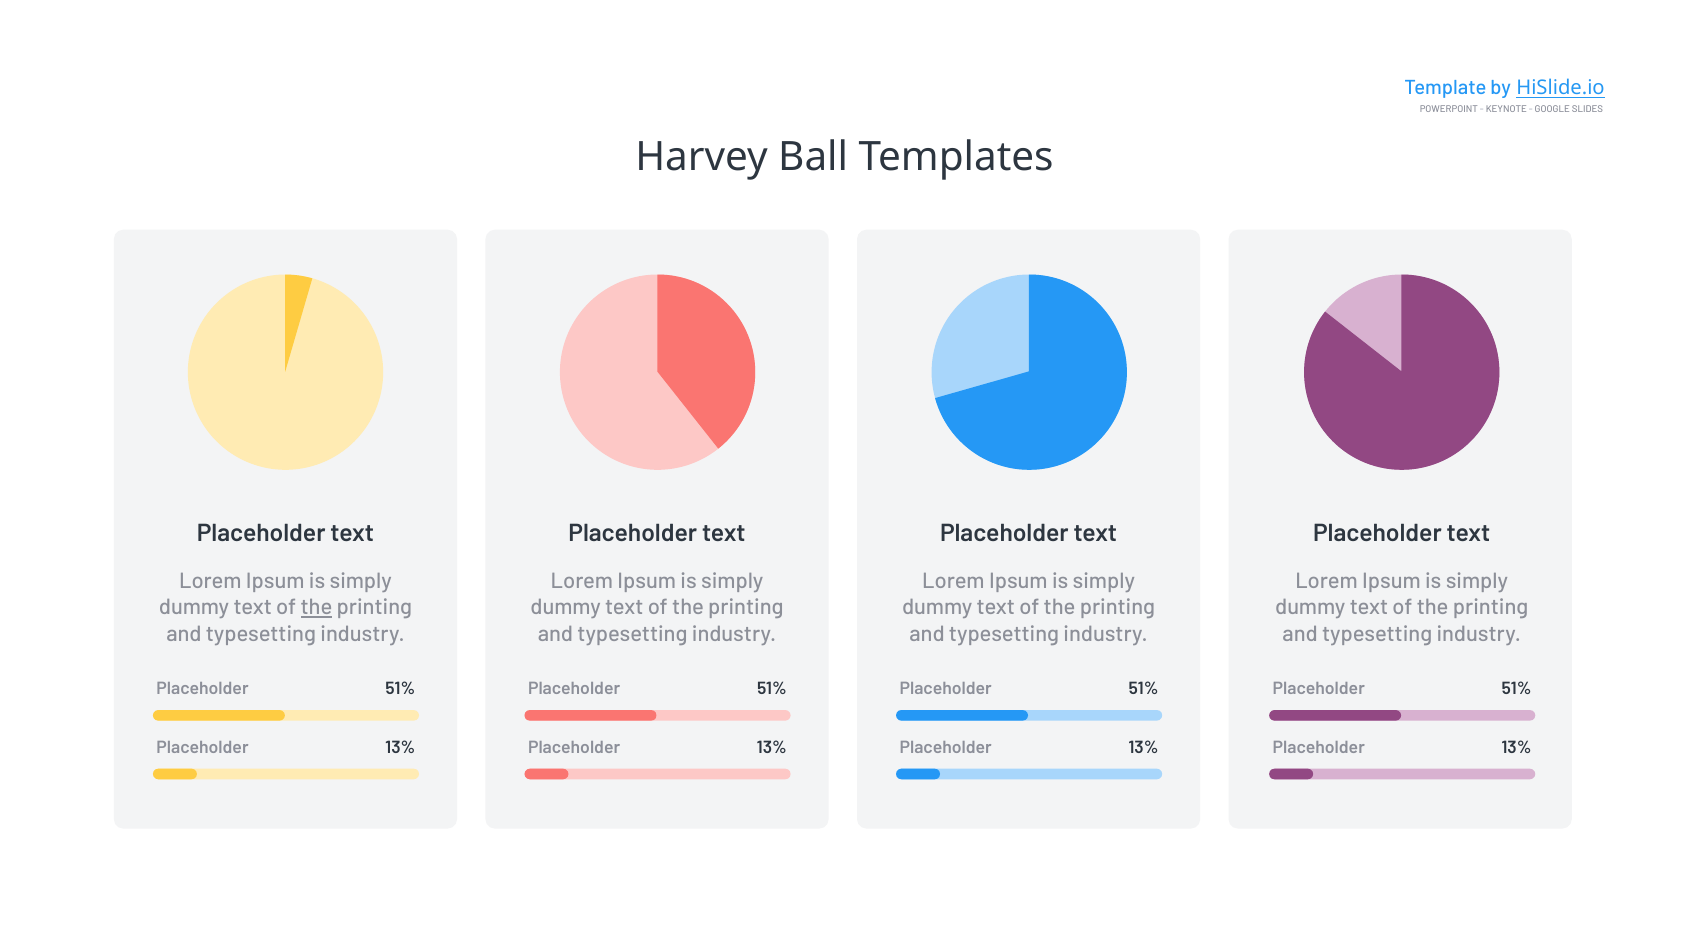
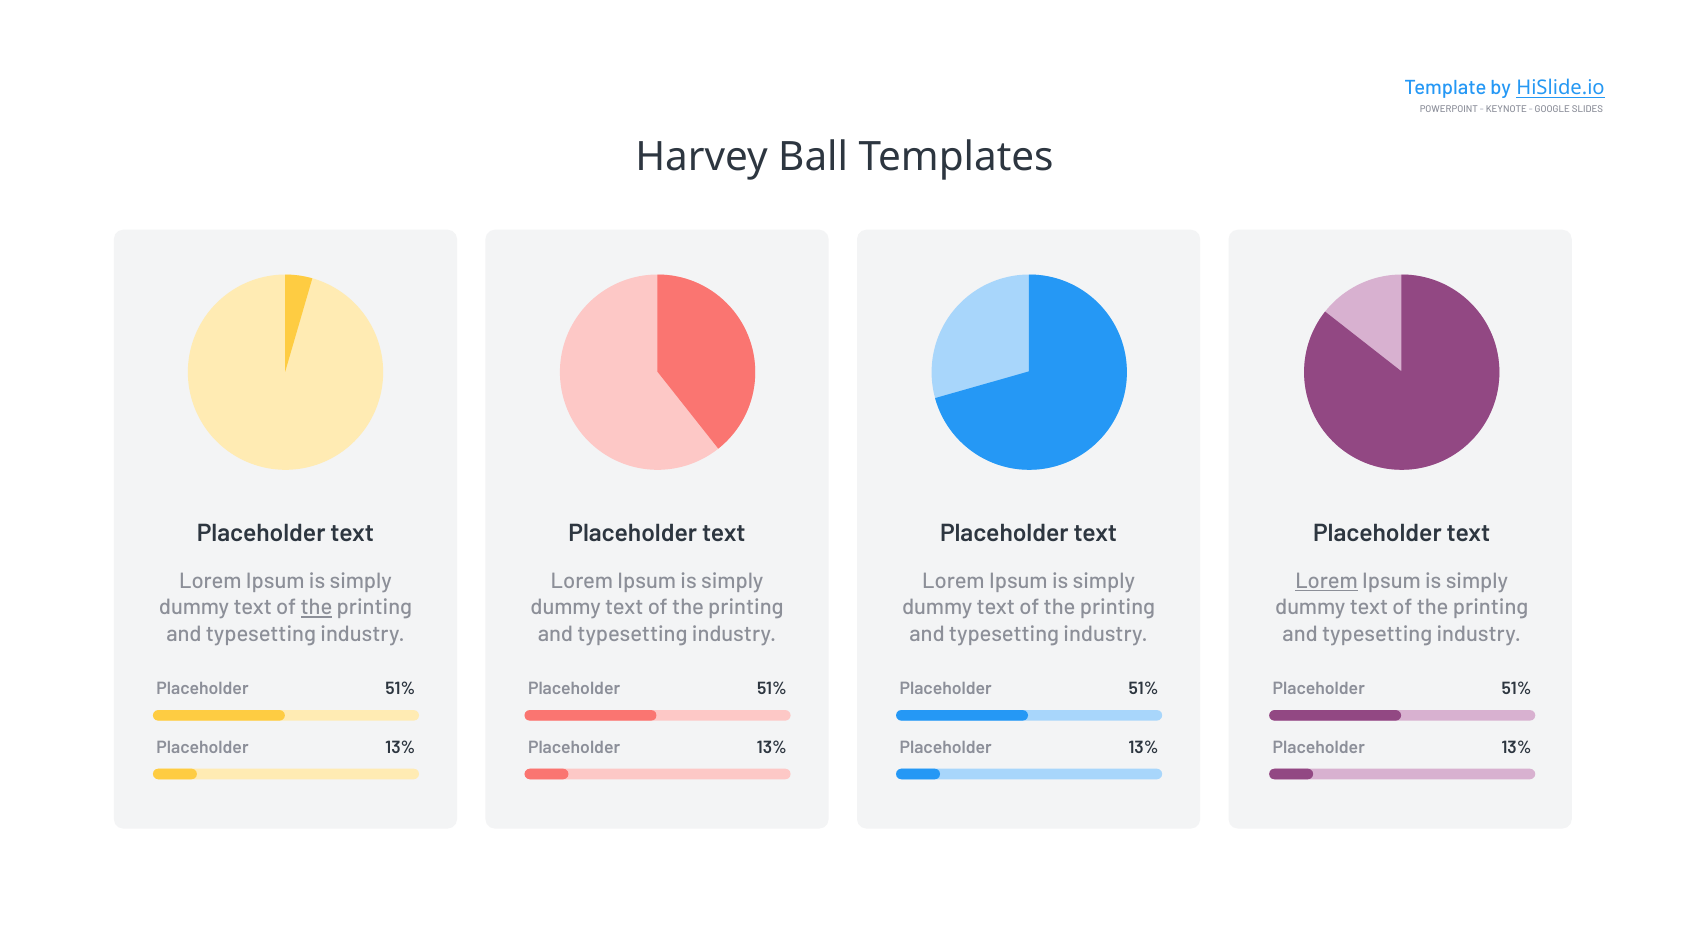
Lorem underline: none -> present (1327, 581)
